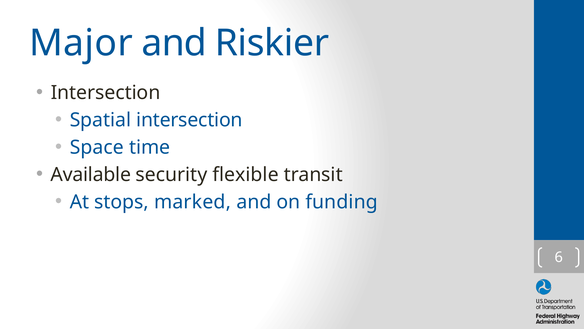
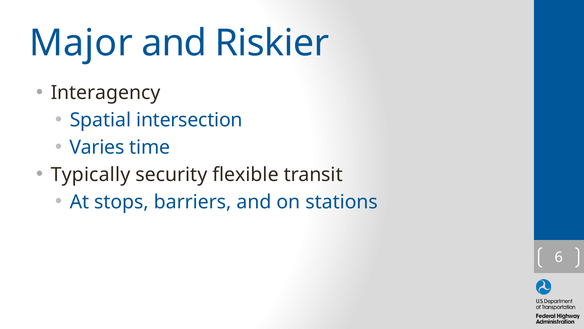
Intersection: Intersection -> Interagency (106, 93)
Space: Space -> Varies (97, 147)
Available: Available -> Typically (91, 174)
marked: marked -> barriers (193, 202)
funding: funding -> stations (342, 202)
